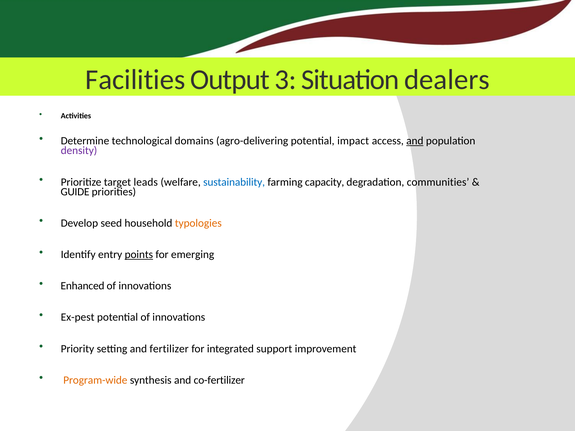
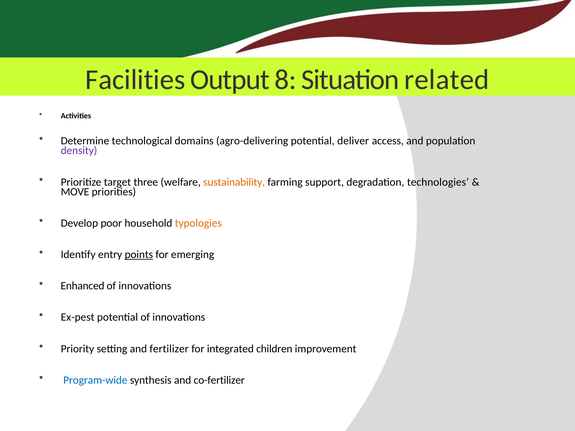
3: 3 -> 8 (286, 80)
dealers: dealers -> related (447, 80)
impact: impact -> deliver (353, 141)
and underline: present -> none (415, 141)
leads: leads -> three (146, 182)
sustainability colour: blue -> orange (234, 182)
capacity: capacity -> support (325, 182)
communities: communities -> technologies (438, 182)
GUIDE: GUIDE -> MOVE (75, 192)
seed: seed -> poor (111, 223)
support: support -> children (274, 349)
Program-wide colour: orange -> blue (95, 380)
